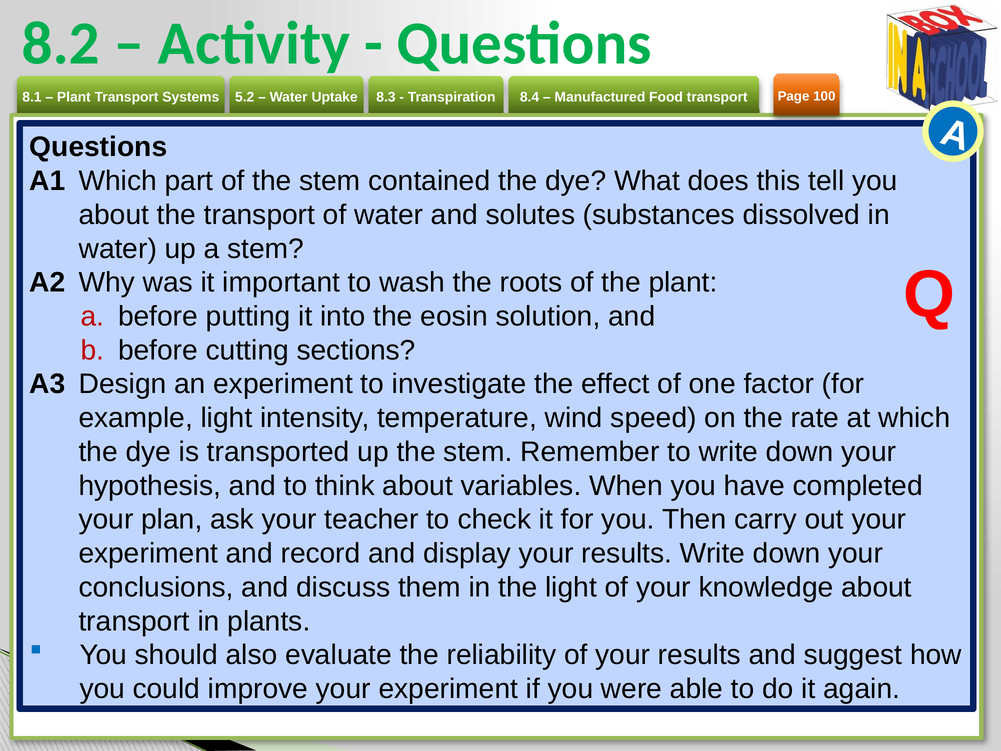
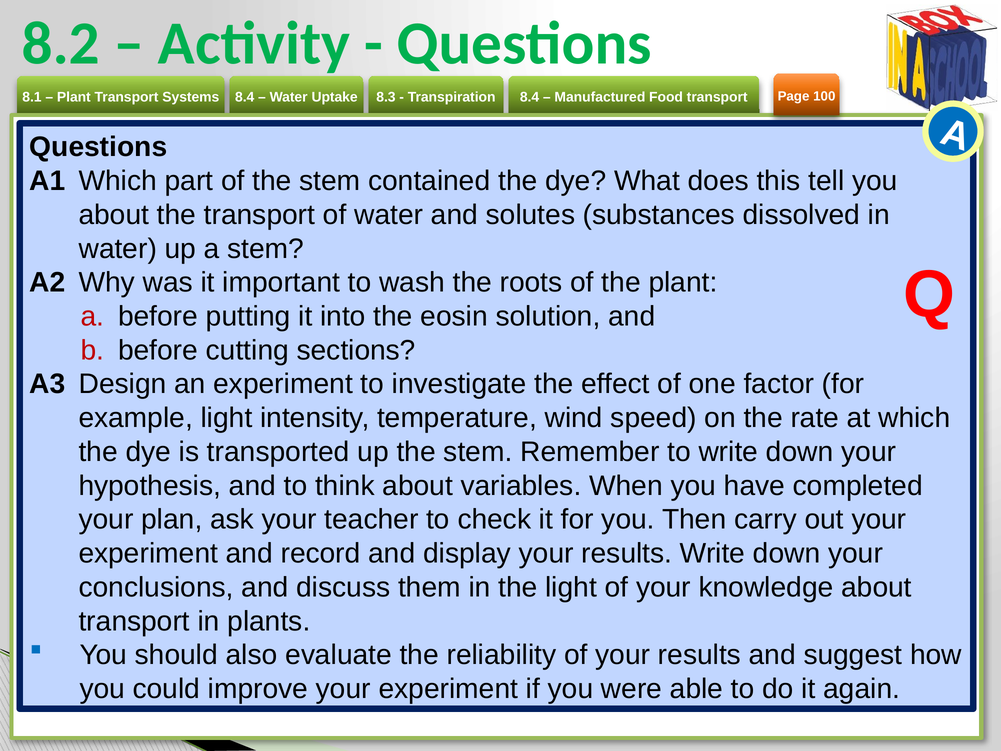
5.2: 5.2 -> 8.4 (245, 97)
